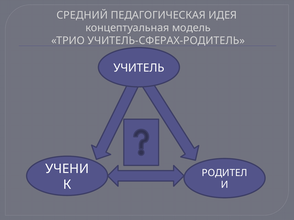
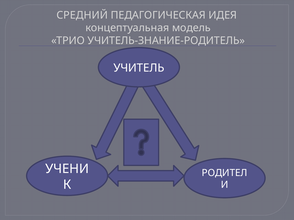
УЧИТЕЛЬ-СФЕРАХ-РОДИТЕЛЬ: УЧИТЕЛЬ-СФЕРАХ-РОДИТЕЛЬ -> УЧИТЕЛЬ-ЗНАНИЕ-РОДИТЕЛЬ (166, 41)
